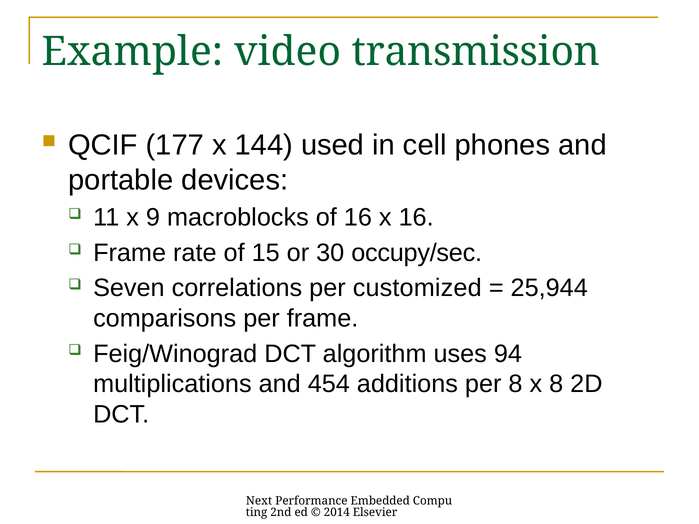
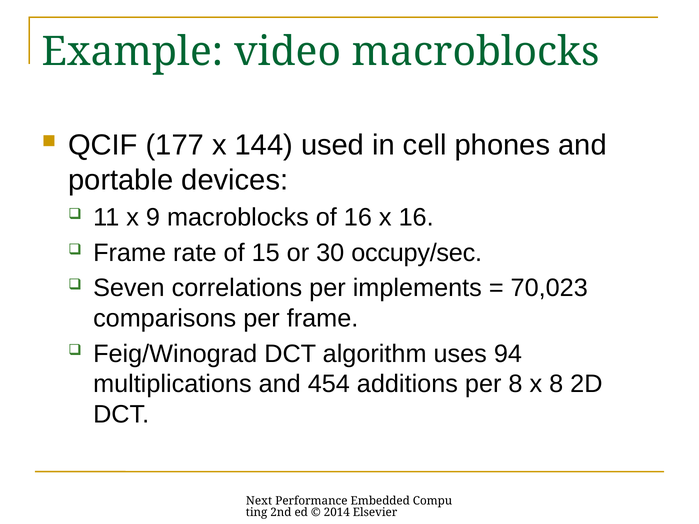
video transmission: transmission -> macroblocks (476, 52)
customized: customized -> implements (417, 288)
25,944: 25,944 -> 70,023 (549, 288)
